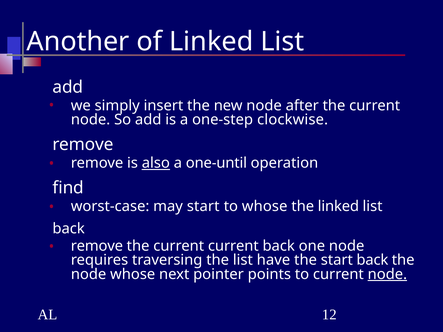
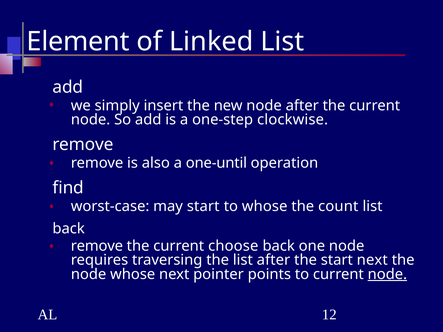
Another: Another -> Element (78, 42)
also underline: present -> none (156, 163)
the linked: linked -> count (338, 207)
current current: current -> choose (233, 246)
list have: have -> after (273, 260)
start back: back -> next (372, 260)
